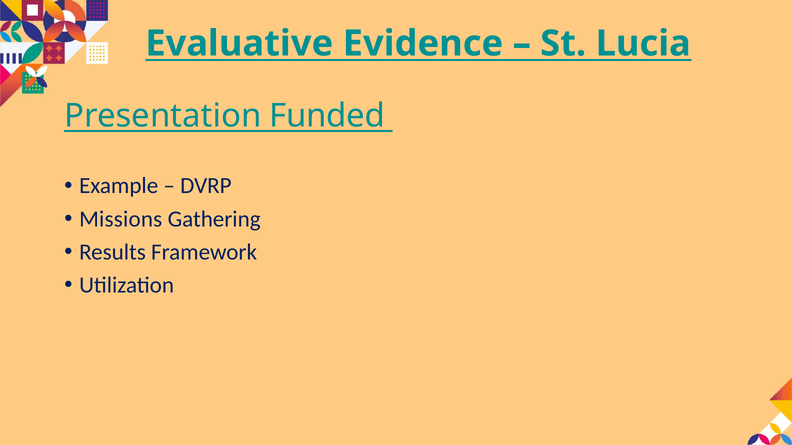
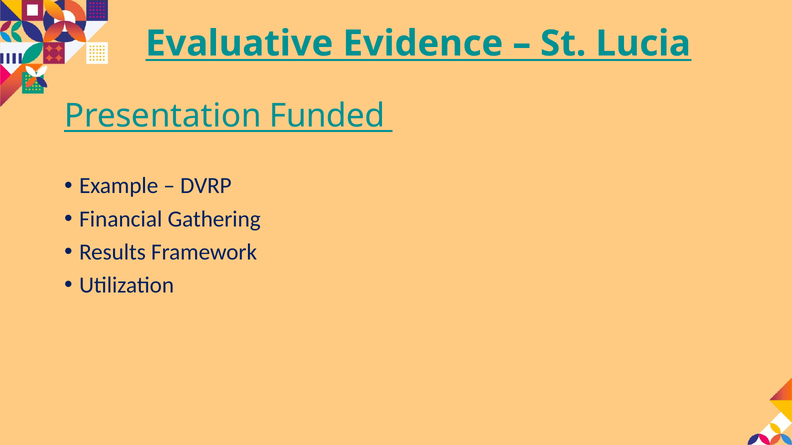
Missions: Missions -> Financial (121, 219)
